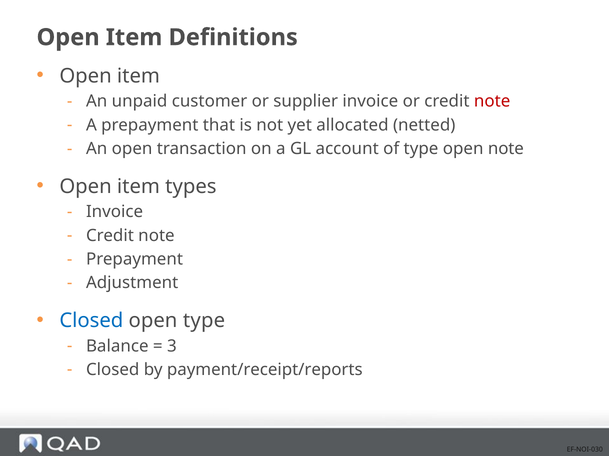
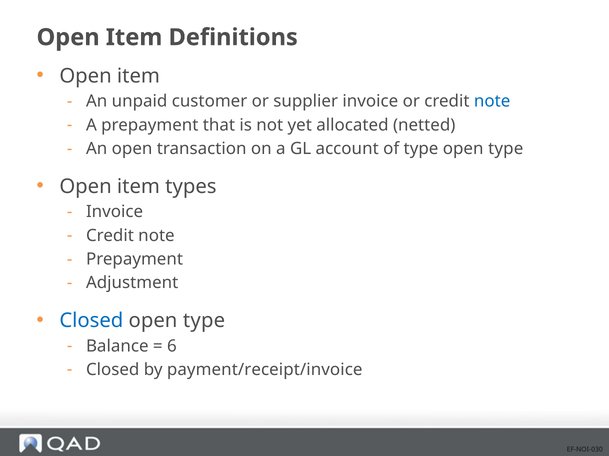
note colour: red -> blue (492, 102)
type open note: note -> type (506, 149)
3: 3 -> 6 (172, 347)
payment/receipt/reports: payment/receipt/reports -> payment/receipt/invoice (265, 370)
